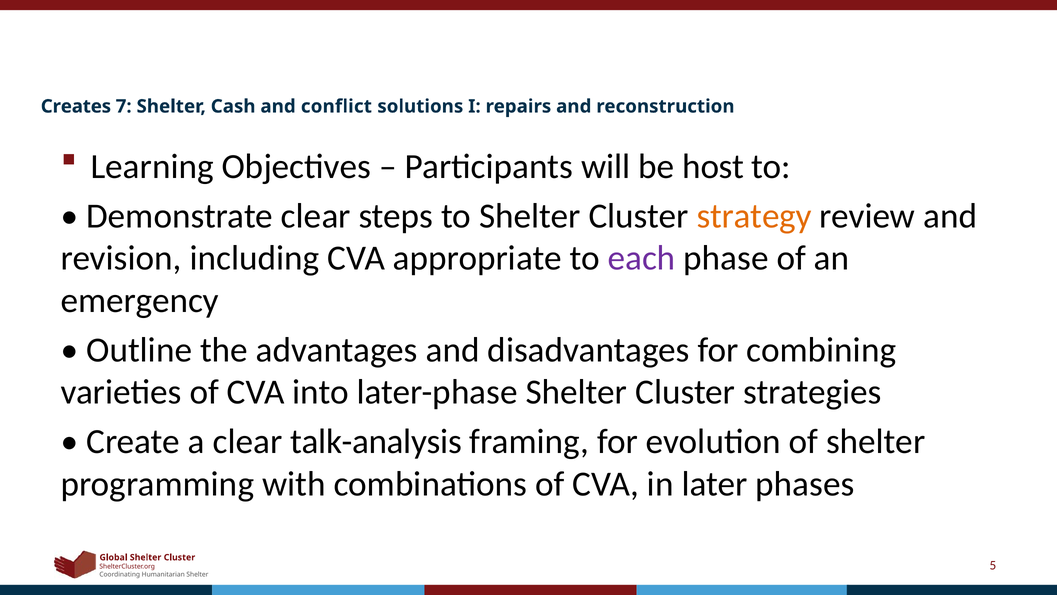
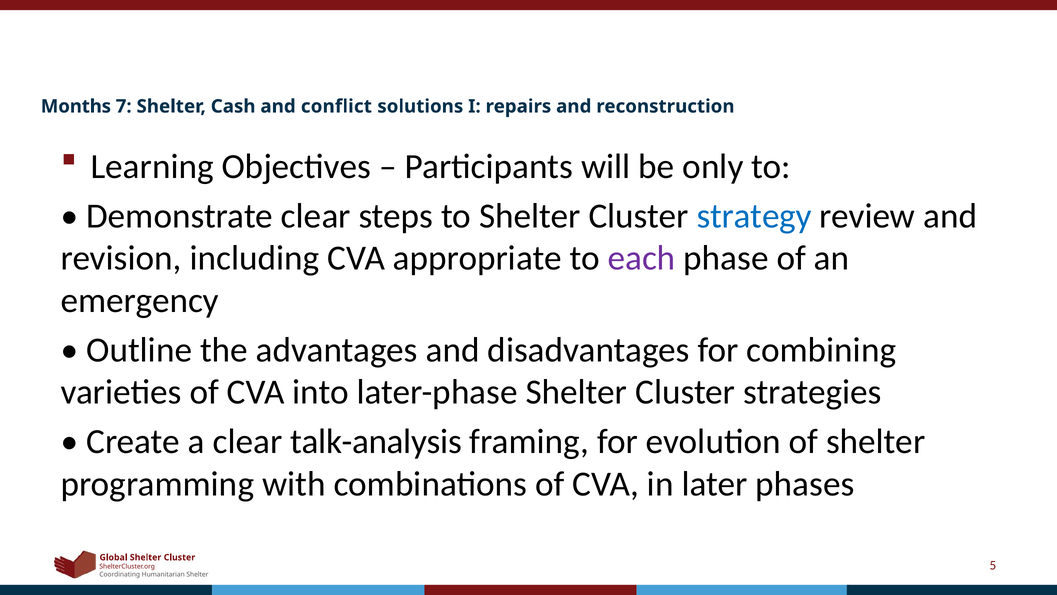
Creates: Creates -> Months (76, 106)
host: host -> only (713, 166)
strategy colour: orange -> blue (754, 216)
